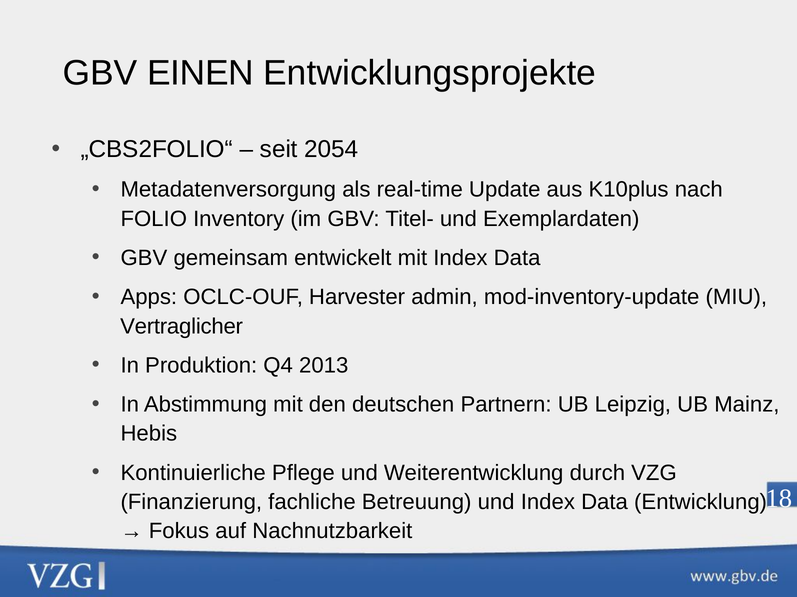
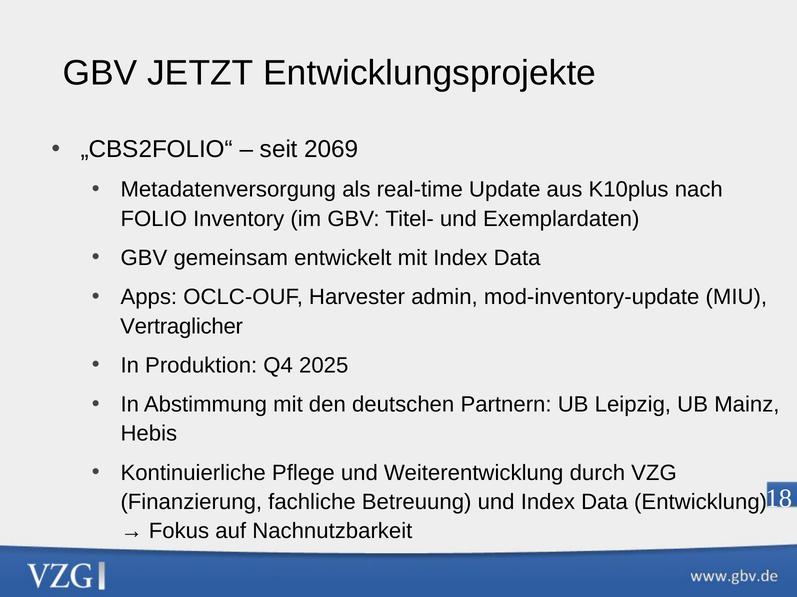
EINEN: EINEN -> JETZT (200, 73)
2054: 2054 -> 2069 (331, 149)
2013: 2013 -> 2025 (324, 366)
